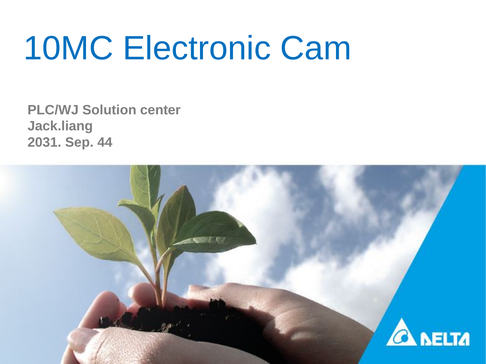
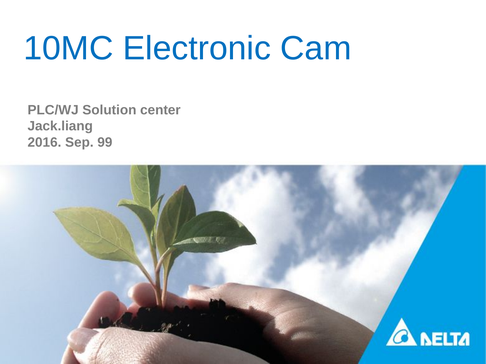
2031: 2031 -> 2016 (44, 143)
44: 44 -> 99 (105, 143)
